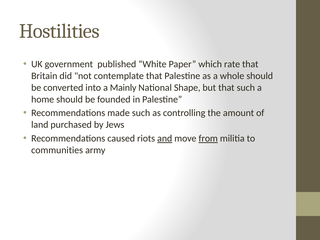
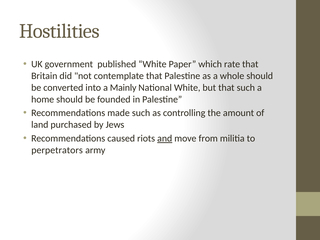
National Shape: Shape -> White (187, 88)
from underline: present -> none (208, 138)
communities: communities -> perpetrators (57, 150)
